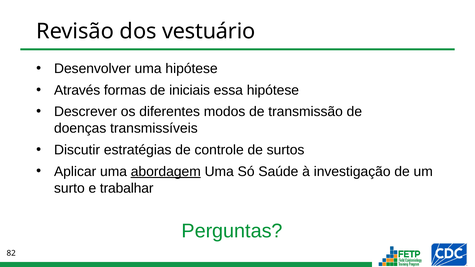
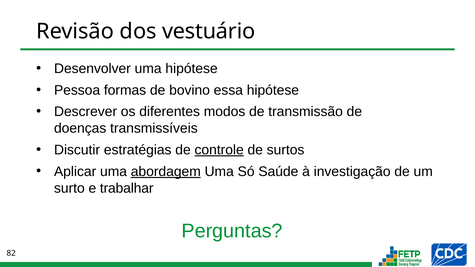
Através: Através -> Pessoa (77, 90)
iniciais: iniciais -> bovino (190, 90)
controle underline: none -> present (219, 150)
